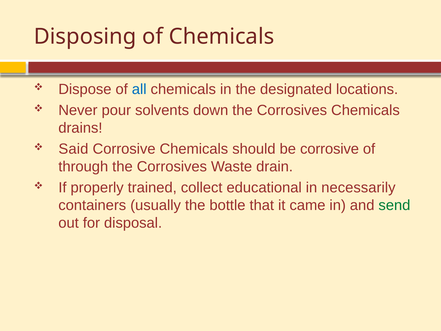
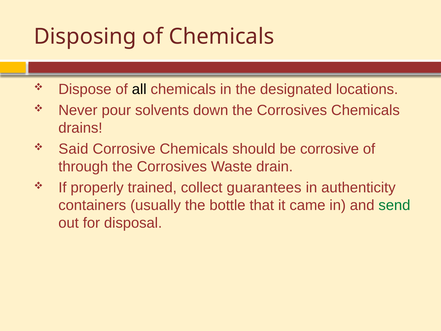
all colour: blue -> black (139, 89)
educational: educational -> guarantees (264, 188)
necessarily: necessarily -> authenticity (358, 188)
